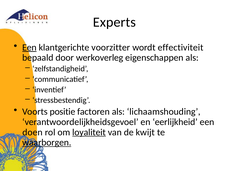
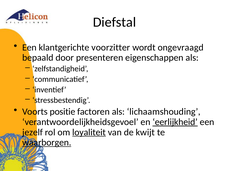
Experts: Experts -> Diefstal (114, 22)
Een underline: present -> none (29, 48)
effectiviteit: effectiviteit -> ongevraagd (181, 48)
werkoverleg: werkoverleg -> presenteren (100, 58)
eerlijkheid underline: none -> present (175, 122)
doen: doen -> jezelf (33, 133)
